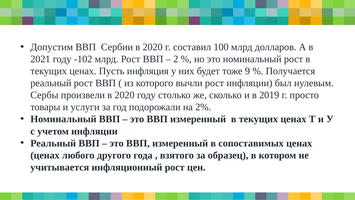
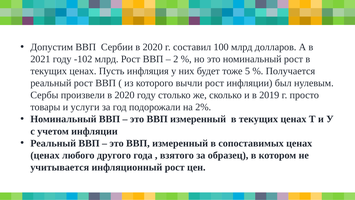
9: 9 -> 5 (247, 71)
